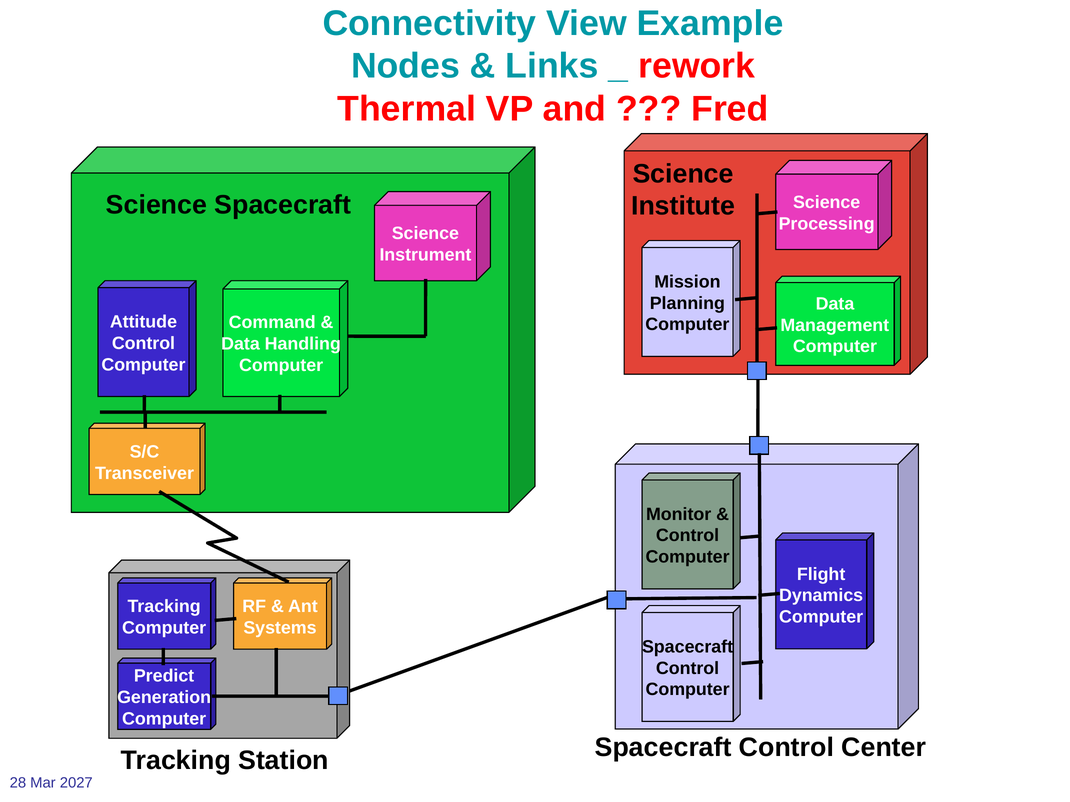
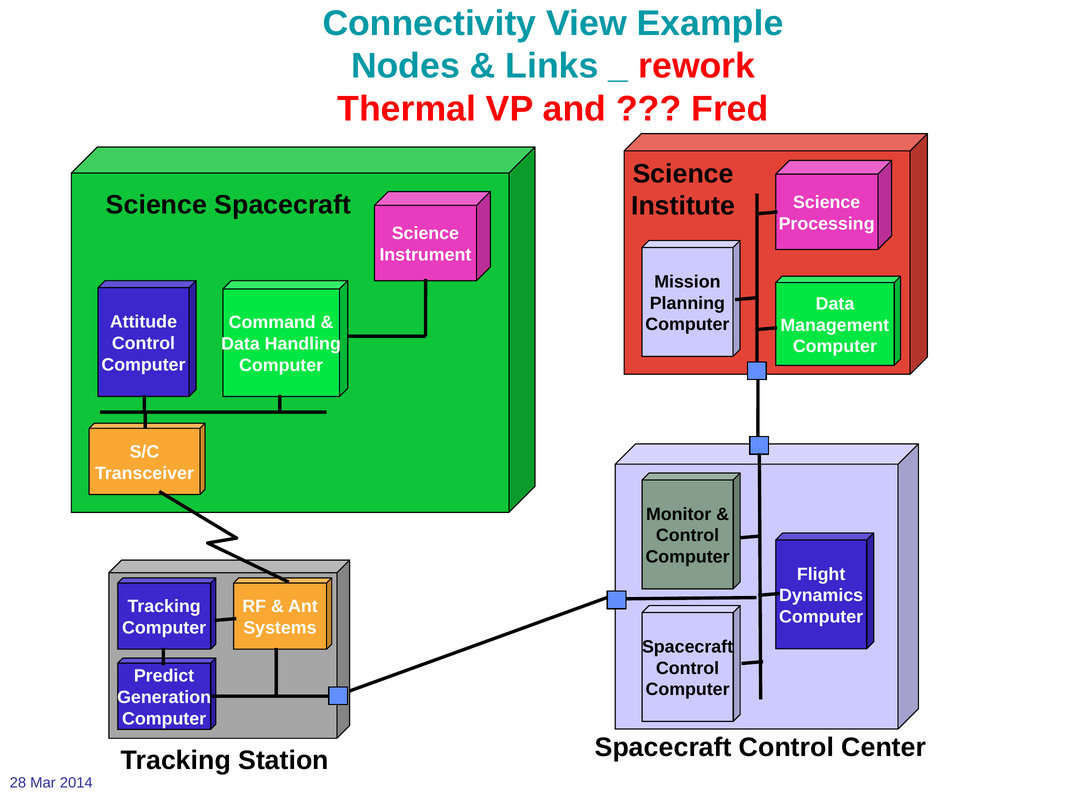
2027: 2027 -> 2014 (76, 784)
